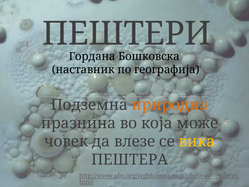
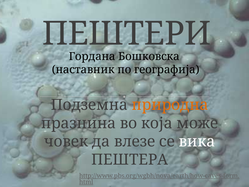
вика colour: yellow -> white (197, 141)
